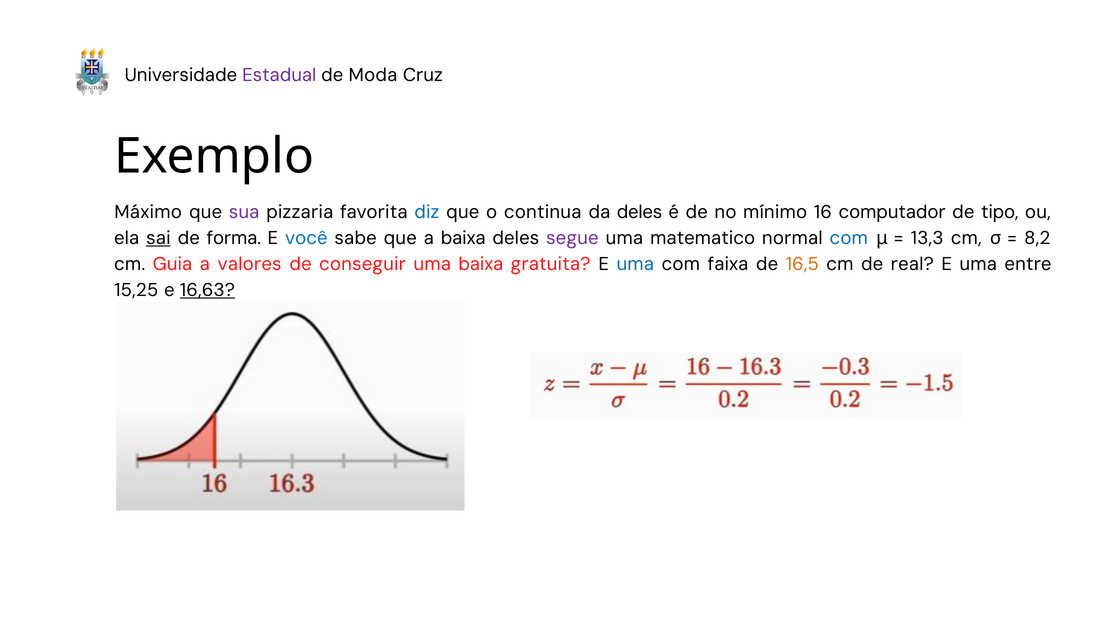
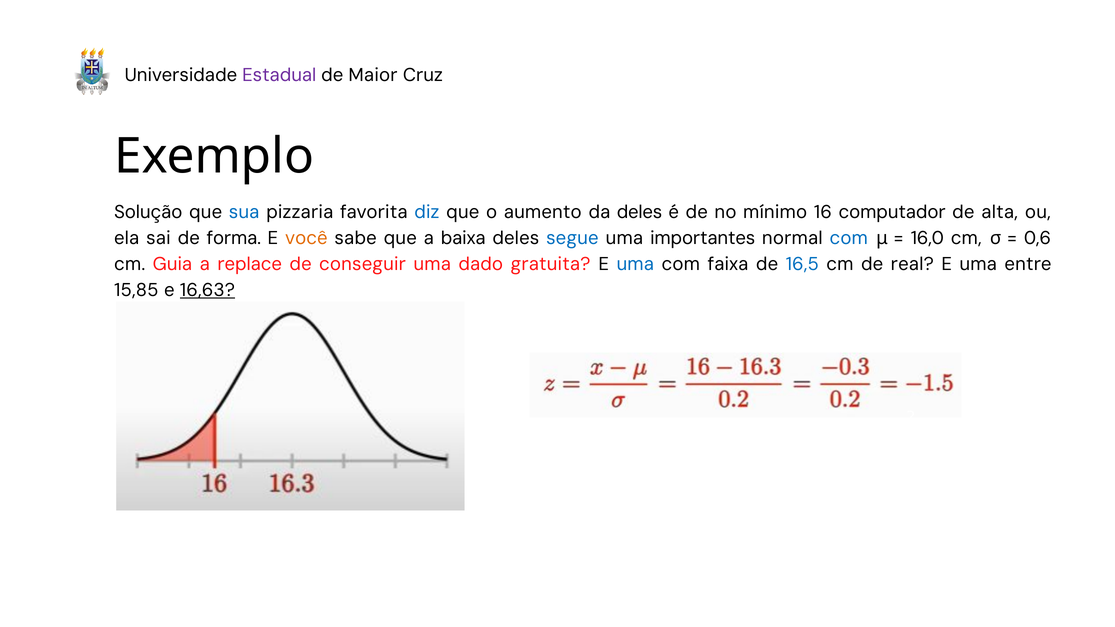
Moda: Moda -> Maior (373, 75)
Máximo: Máximo -> Solução (148, 212)
sua colour: purple -> blue (244, 212)
continua: continua -> aumento (543, 212)
tipo: tipo -> alta (1000, 212)
sai underline: present -> none (158, 238)
você colour: blue -> orange (306, 238)
segue colour: purple -> blue (572, 238)
matematico: matematico -> importantes (703, 238)
13,3: 13,3 -> 16,0 (927, 238)
8,2: 8,2 -> 0,6 (1037, 238)
valores: valores -> replace (250, 264)
uma baixa: baixa -> dado (481, 264)
16,5 colour: orange -> blue (802, 264)
15,25: 15,25 -> 15,85 (136, 290)
